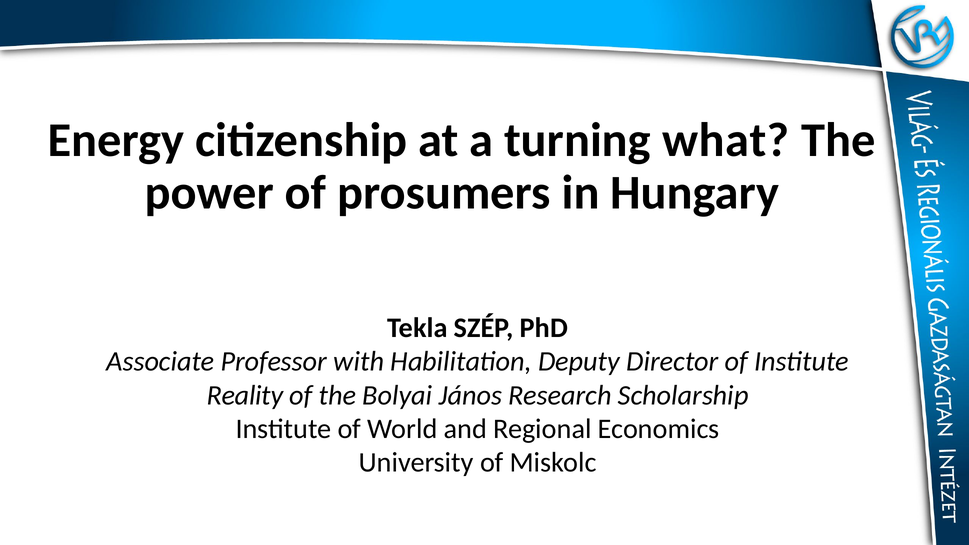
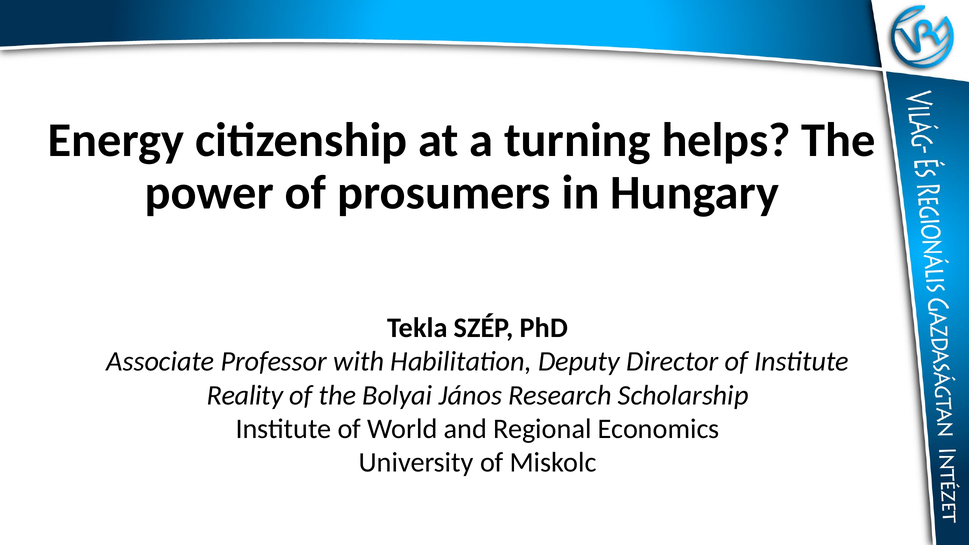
what: what -> helps (726, 140)
